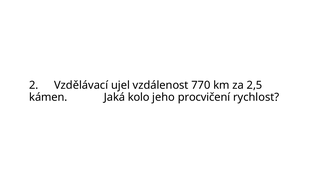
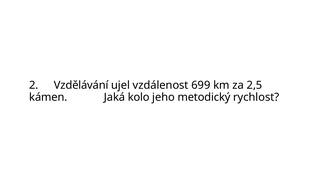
Vzdělávací: Vzdělávací -> Vzdělávání (81, 85)
770: 770 -> 699 (201, 85)
procvičení: procvičení -> metodický (204, 97)
